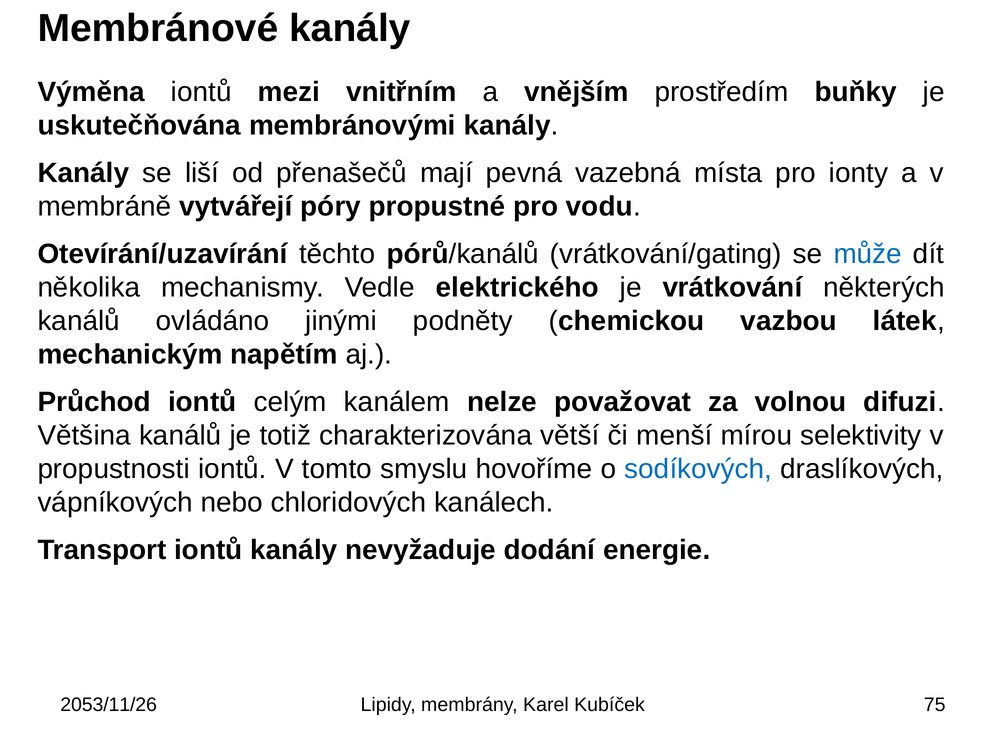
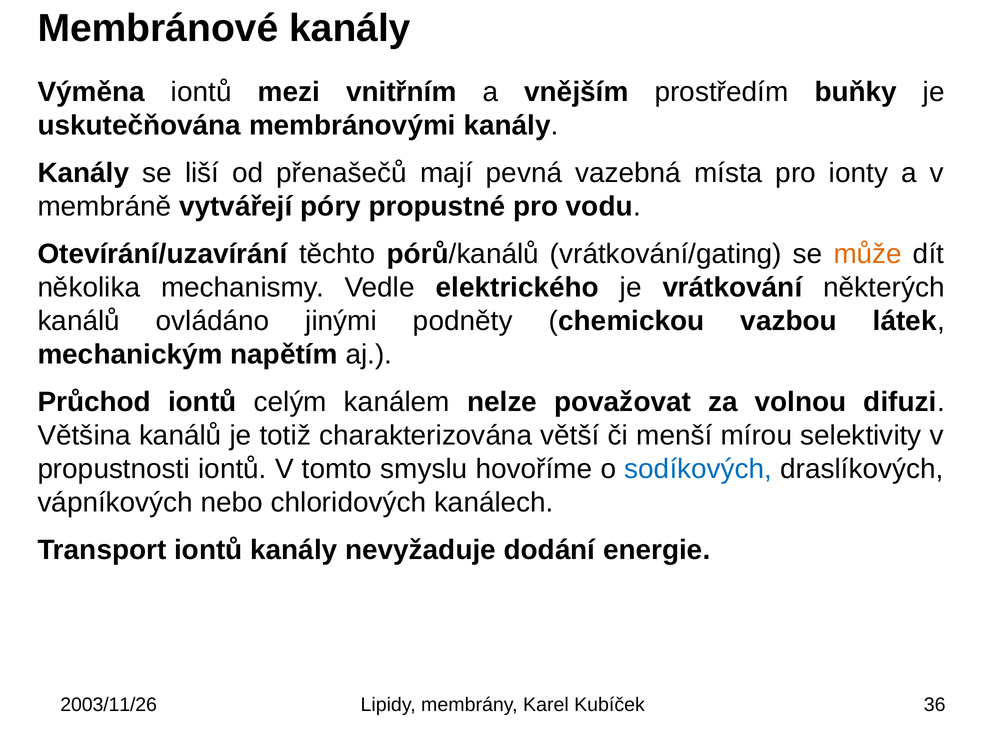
může colour: blue -> orange (868, 254)
2053/11/26: 2053/11/26 -> 2003/11/26 (109, 705)
75: 75 -> 36 (935, 705)
